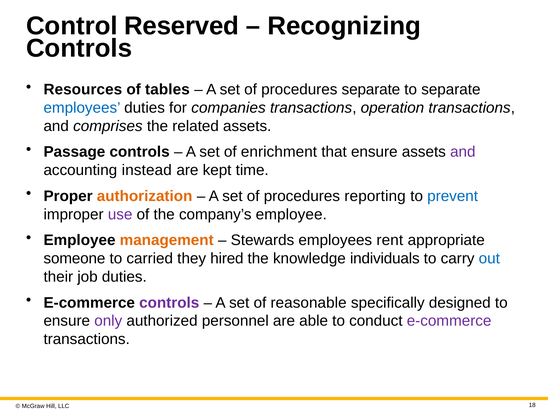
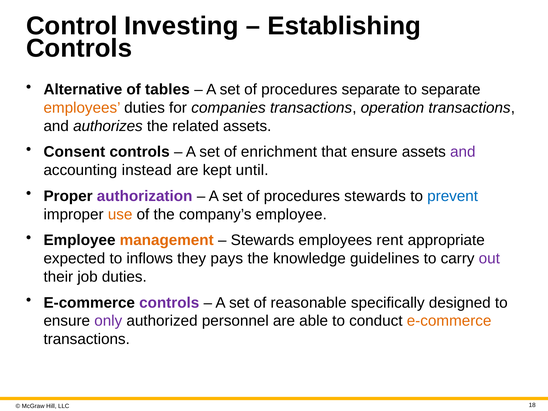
Reserved: Reserved -> Investing (181, 26)
Recognizing: Recognizing -> Establishing (344, 26)
Resources: Resources -> Alternative (83, 89)
employees colour: blue -> orange (82, 108)
comprises: comprises -> authorizes (108, 126)
Passage: Passage -> Consent (74, 152)
time: time -> until (252, 170)
authorization colour: orange -> purple (145, 196)
procedures reporting: reporting -> stewards (375, 196)
use colour: purple -> orange (120, 214)
someone: someone -> expected (74, 258)
carried: carried -> inflows (150, 258)
hired: hired -> pays (227, 258)
individuals: individuals -> guidelines (385, 258)
out colour: blue -> purple (489, 258)
e-commerce colour: purple -> orange (449, 321)
